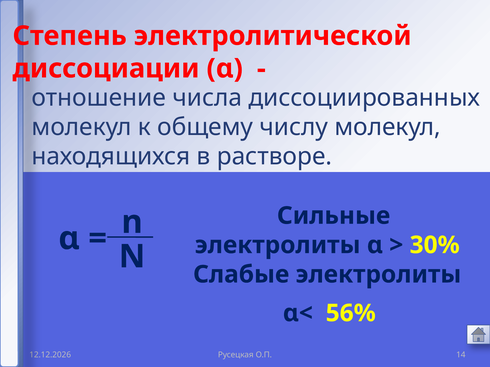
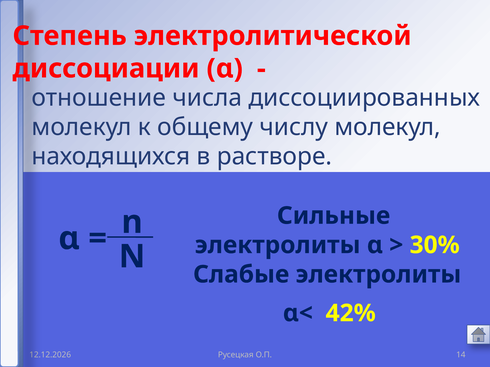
56%: 56% -> 42% (351, 314)
